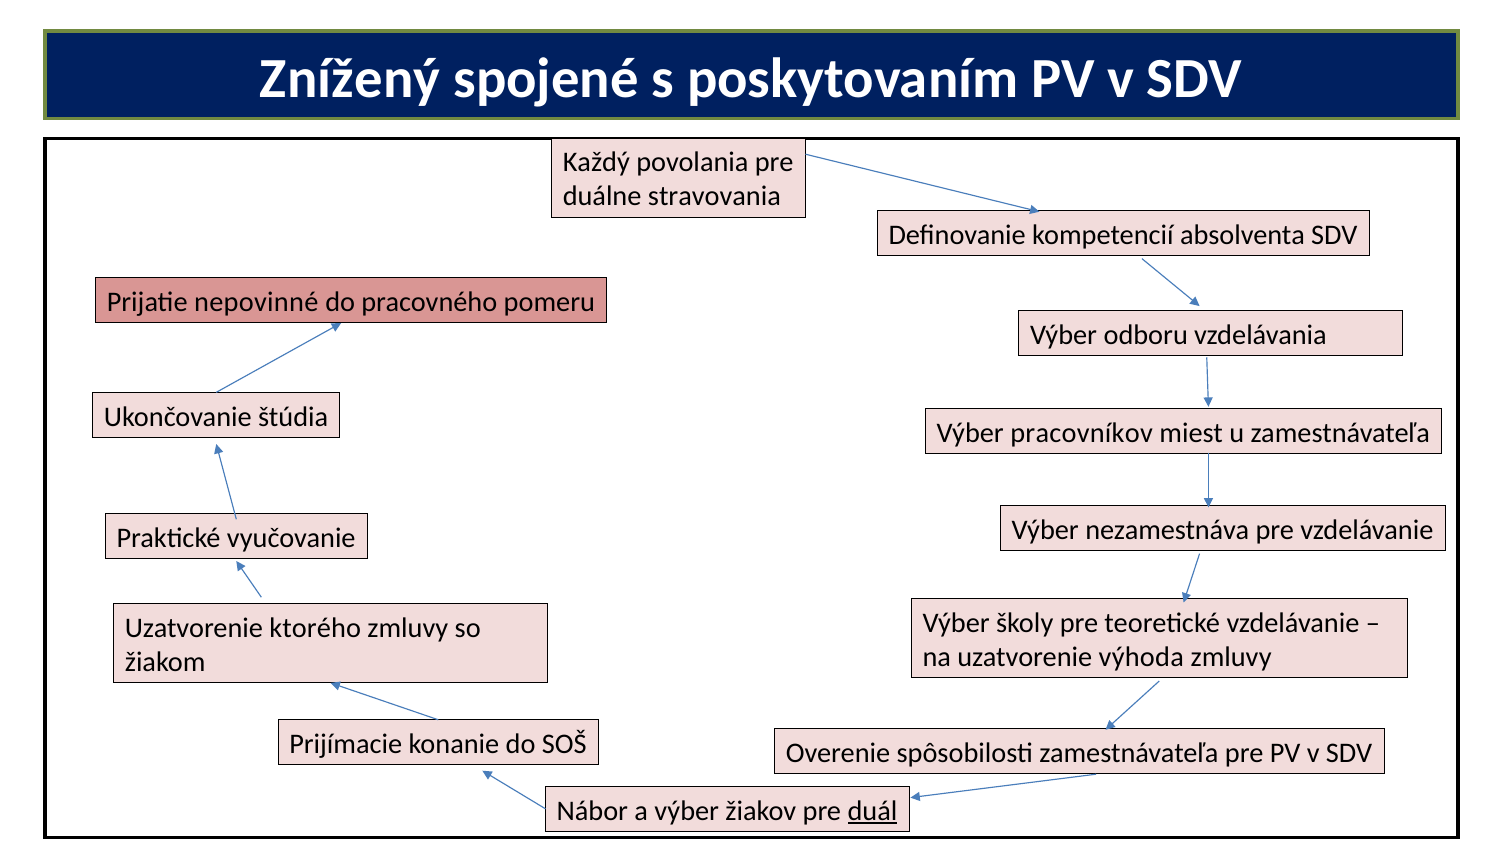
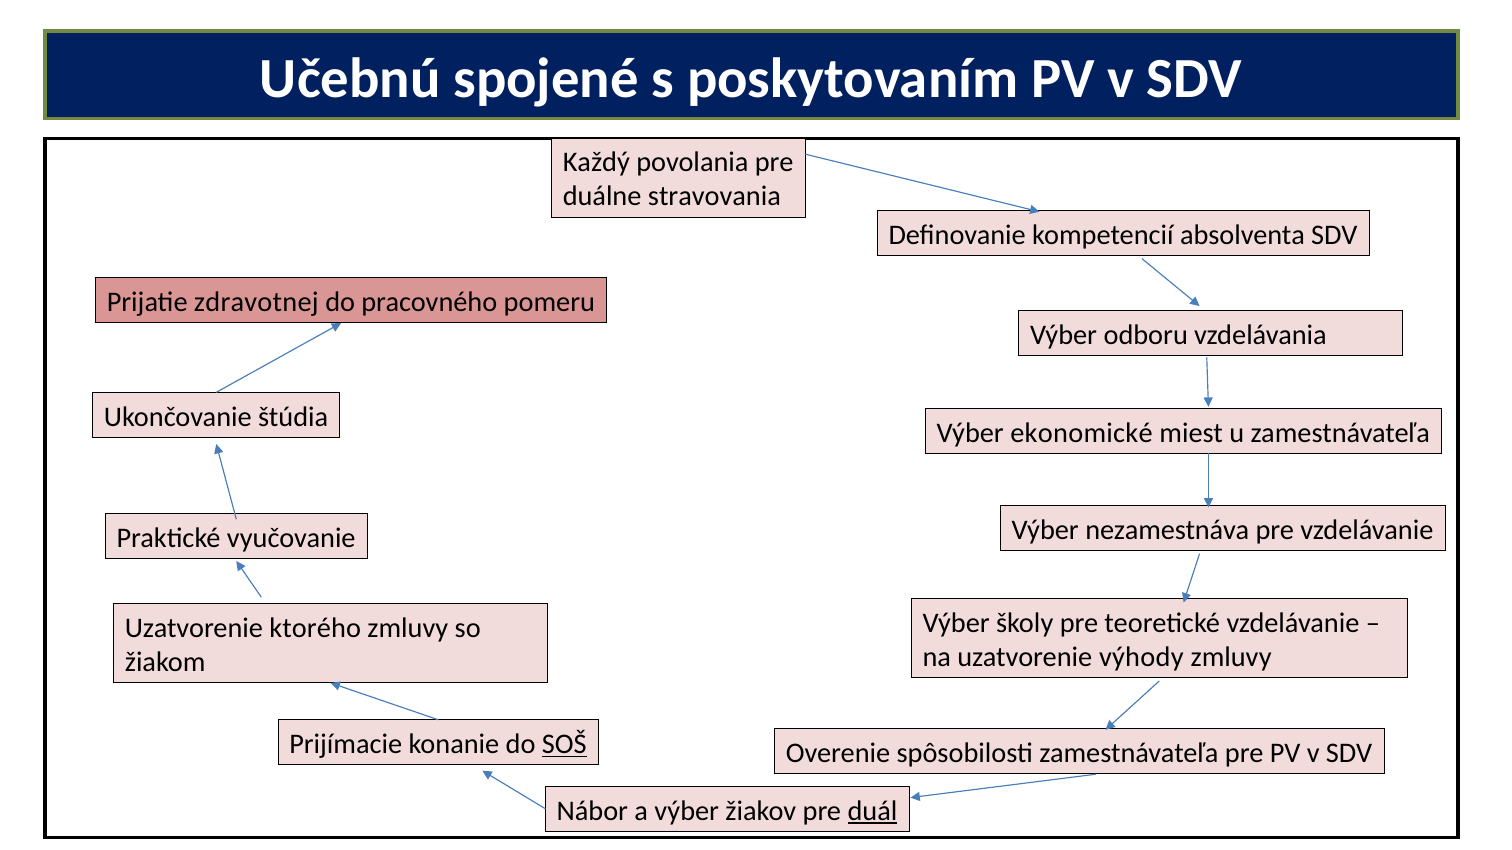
Znížený: Znížený -> Učebnú (350, 79)
nepovinné: nepovinné -> zdravotnej (256, 302)
pracovníkov: pracovníkov -> ekonomické (1082, 434)
výhoda: výhoda -> výhody (1141, 658)
SOŠ underline: none -> present (564, 745)
